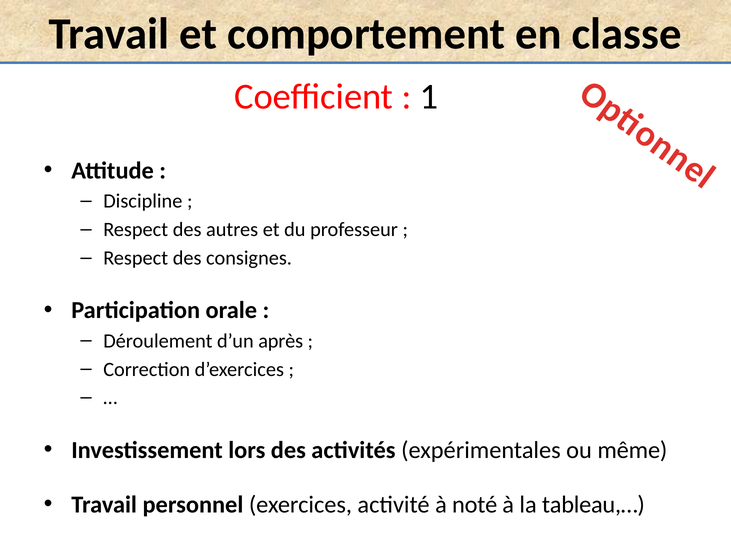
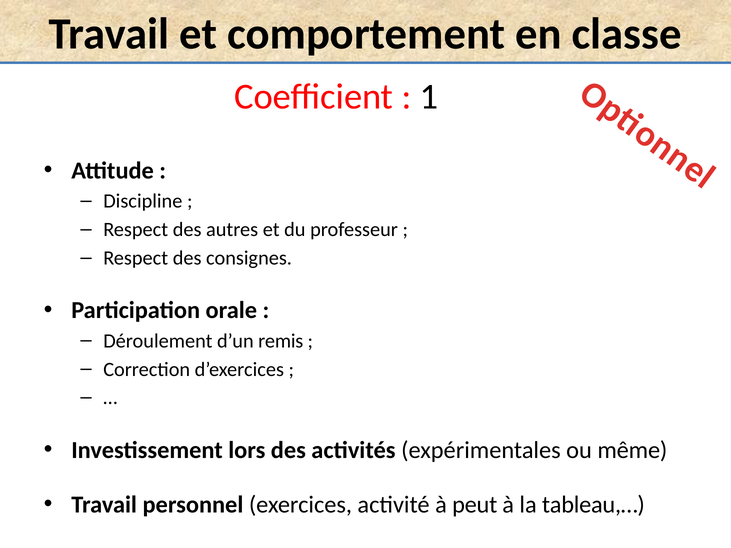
après: après -> remis (281, 341)
noté: noté -> peut (475, 505)
